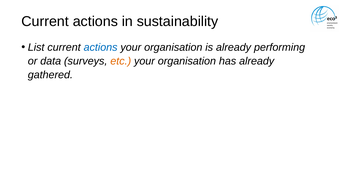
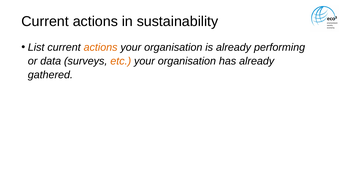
actions colour: blue -> orange (101, 48)
